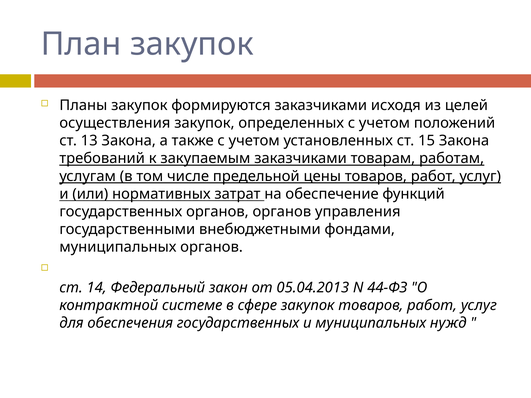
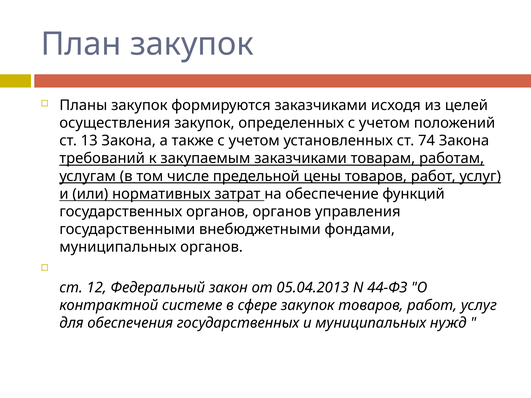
15: 15 -> 74 (427, 141)
14: 14 -> 12 (97, 288)
